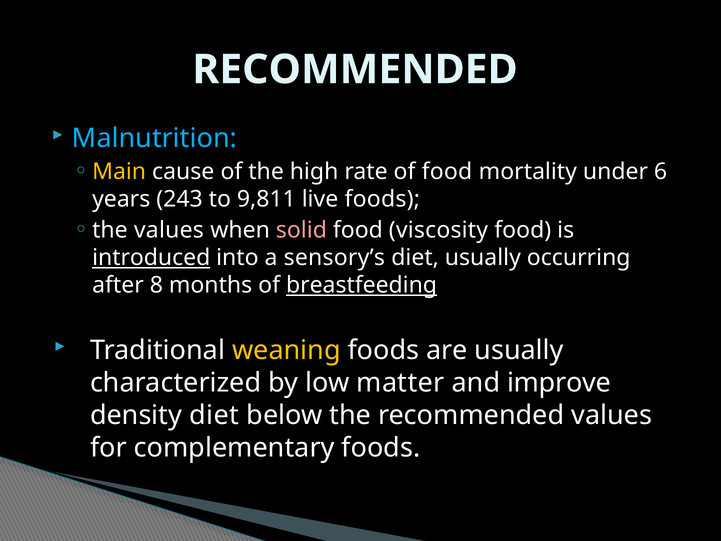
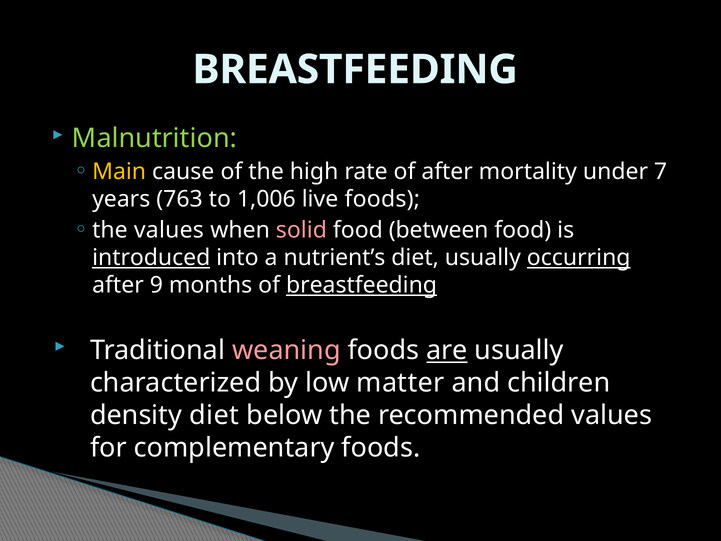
RECOMMENDED: RECOMMENDED -> BREASTFEEDING (355, 70)
Malnutrition colour: light blue -> light green (154, 138)
of food: food -> after (447, 171)
6: 6 -> 7 (661, 171)
243: 243 -> 763 (180, 199)
9,811: 9,811 -> 1,006 (266, 199)
viscosity: viscosity -> between (439, 230)
sensory’s: sensory’s -> nutrient’s (334, 258)
occurring underline: none -> present (579, 258)
8: 8 -> 9 (156, 285)
weaning colour: yellow -> pink (286, 350)
are underline: none -> present (447, 350)
improve: improve -> children (559, 383)
